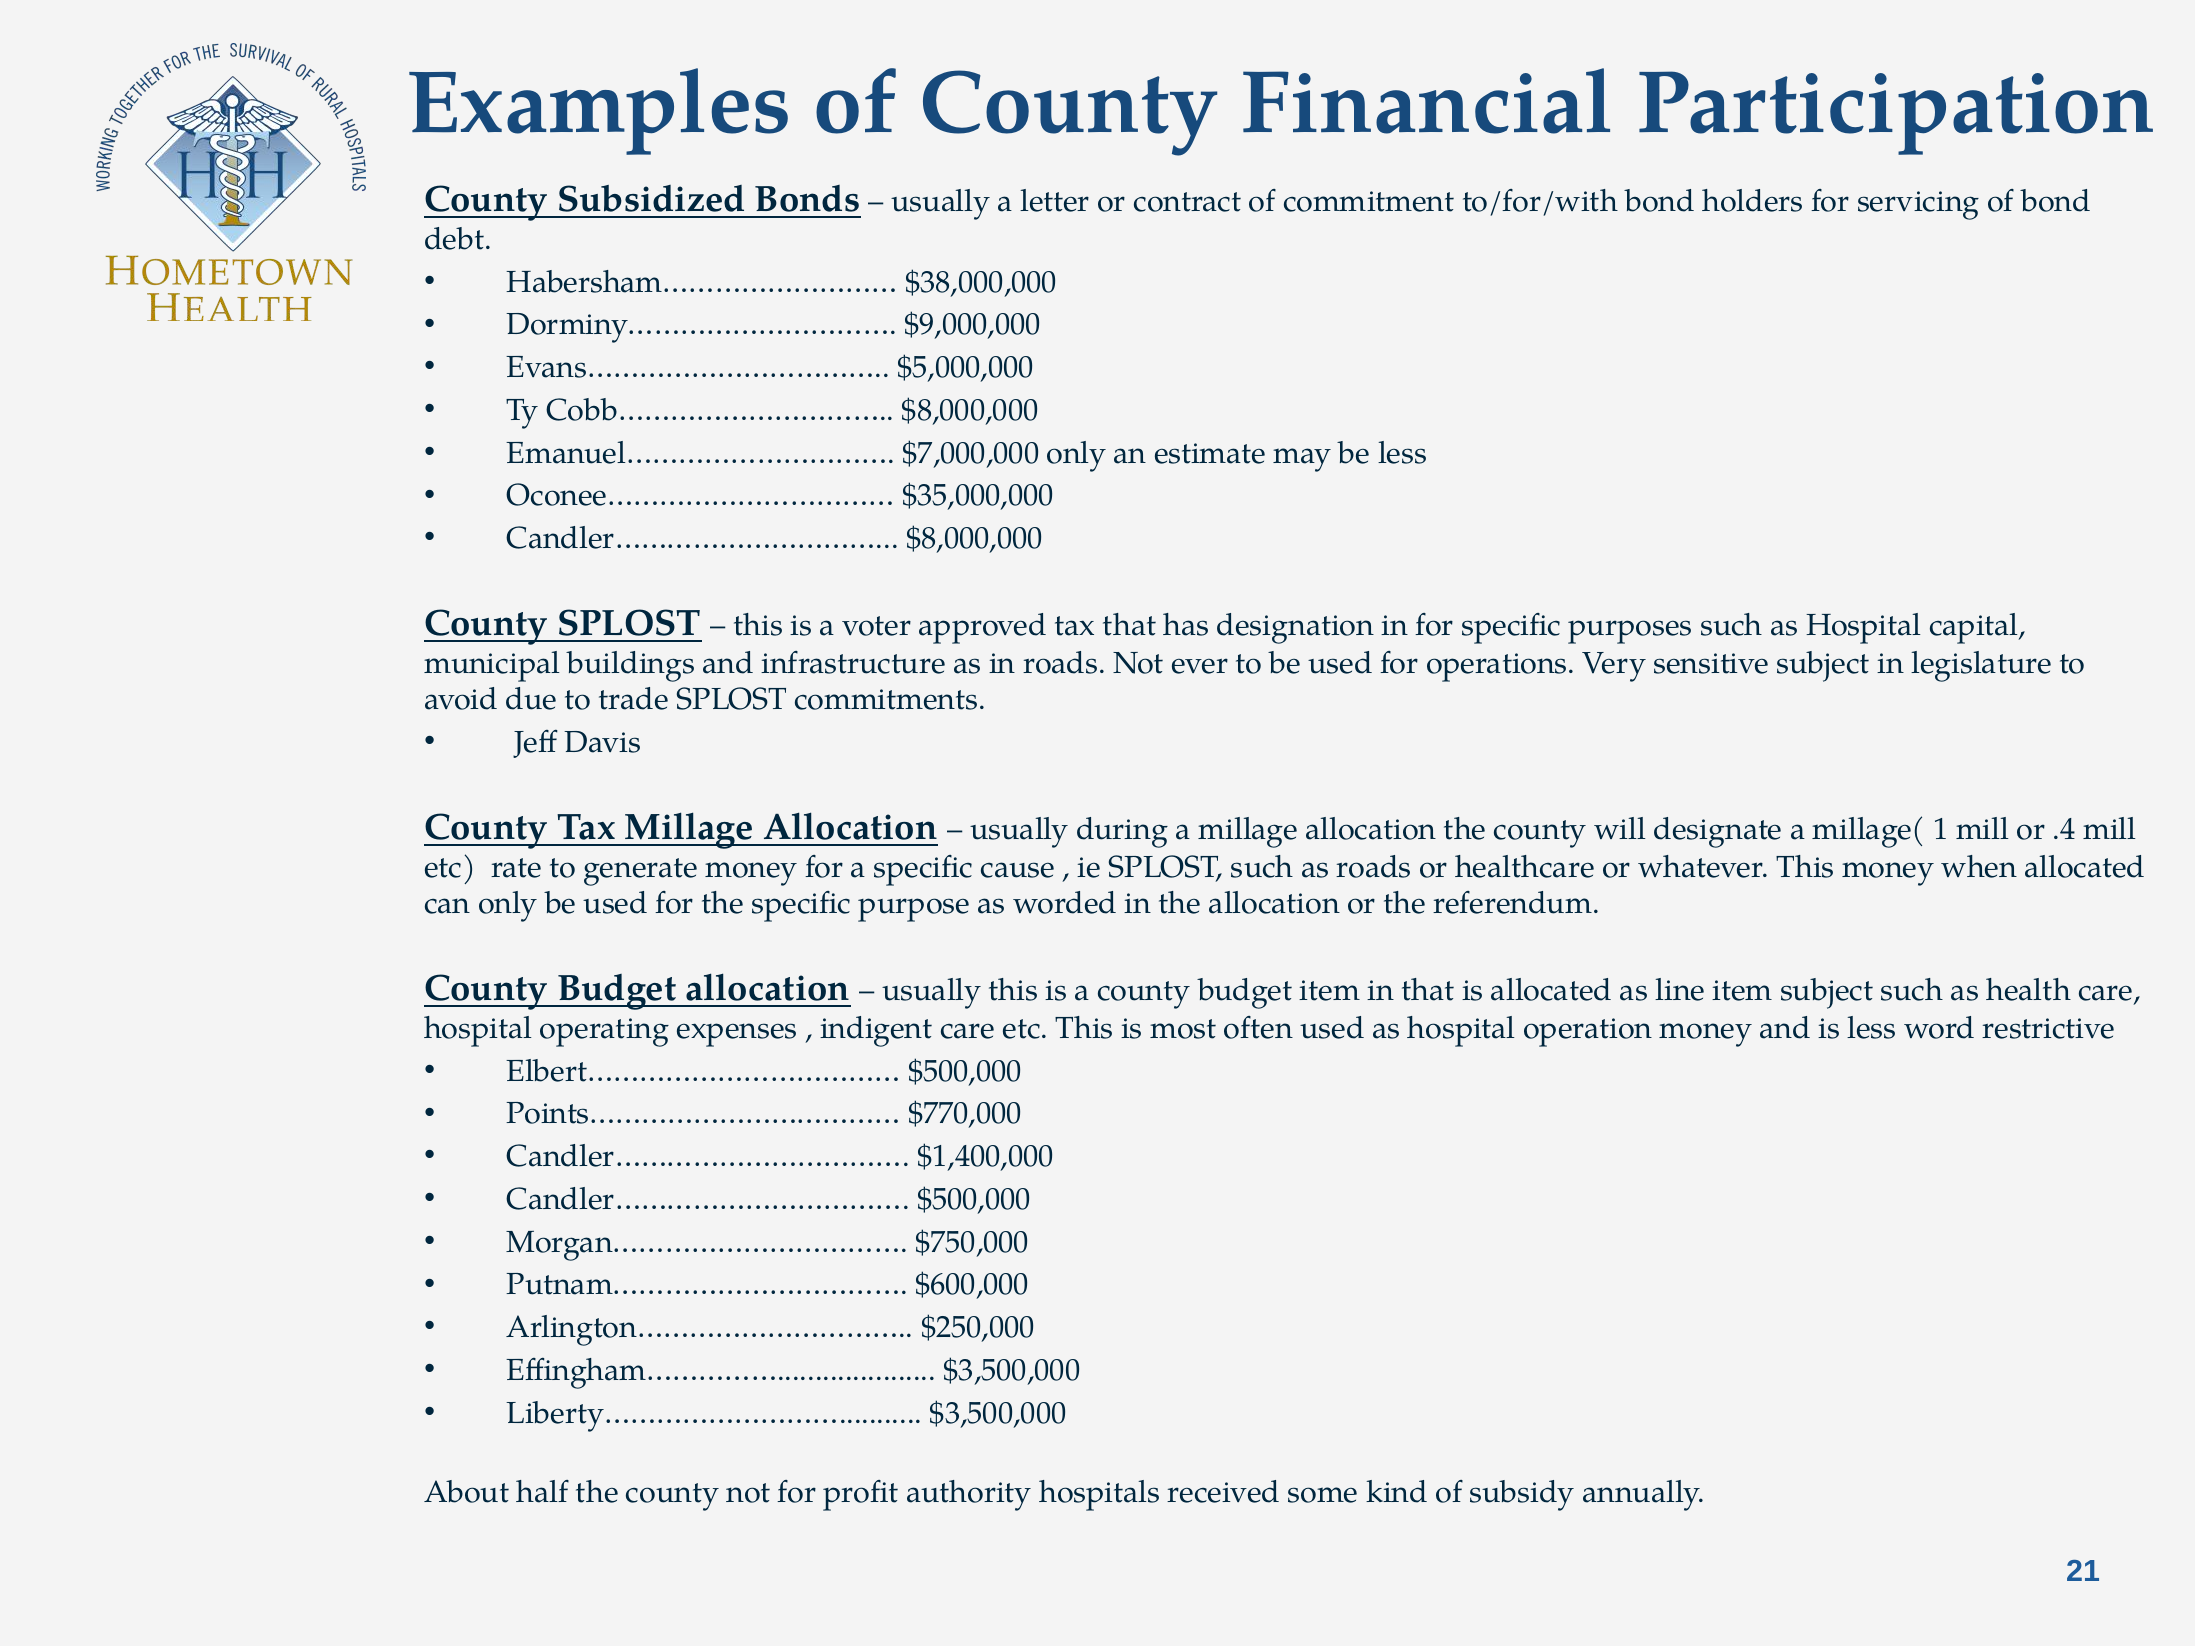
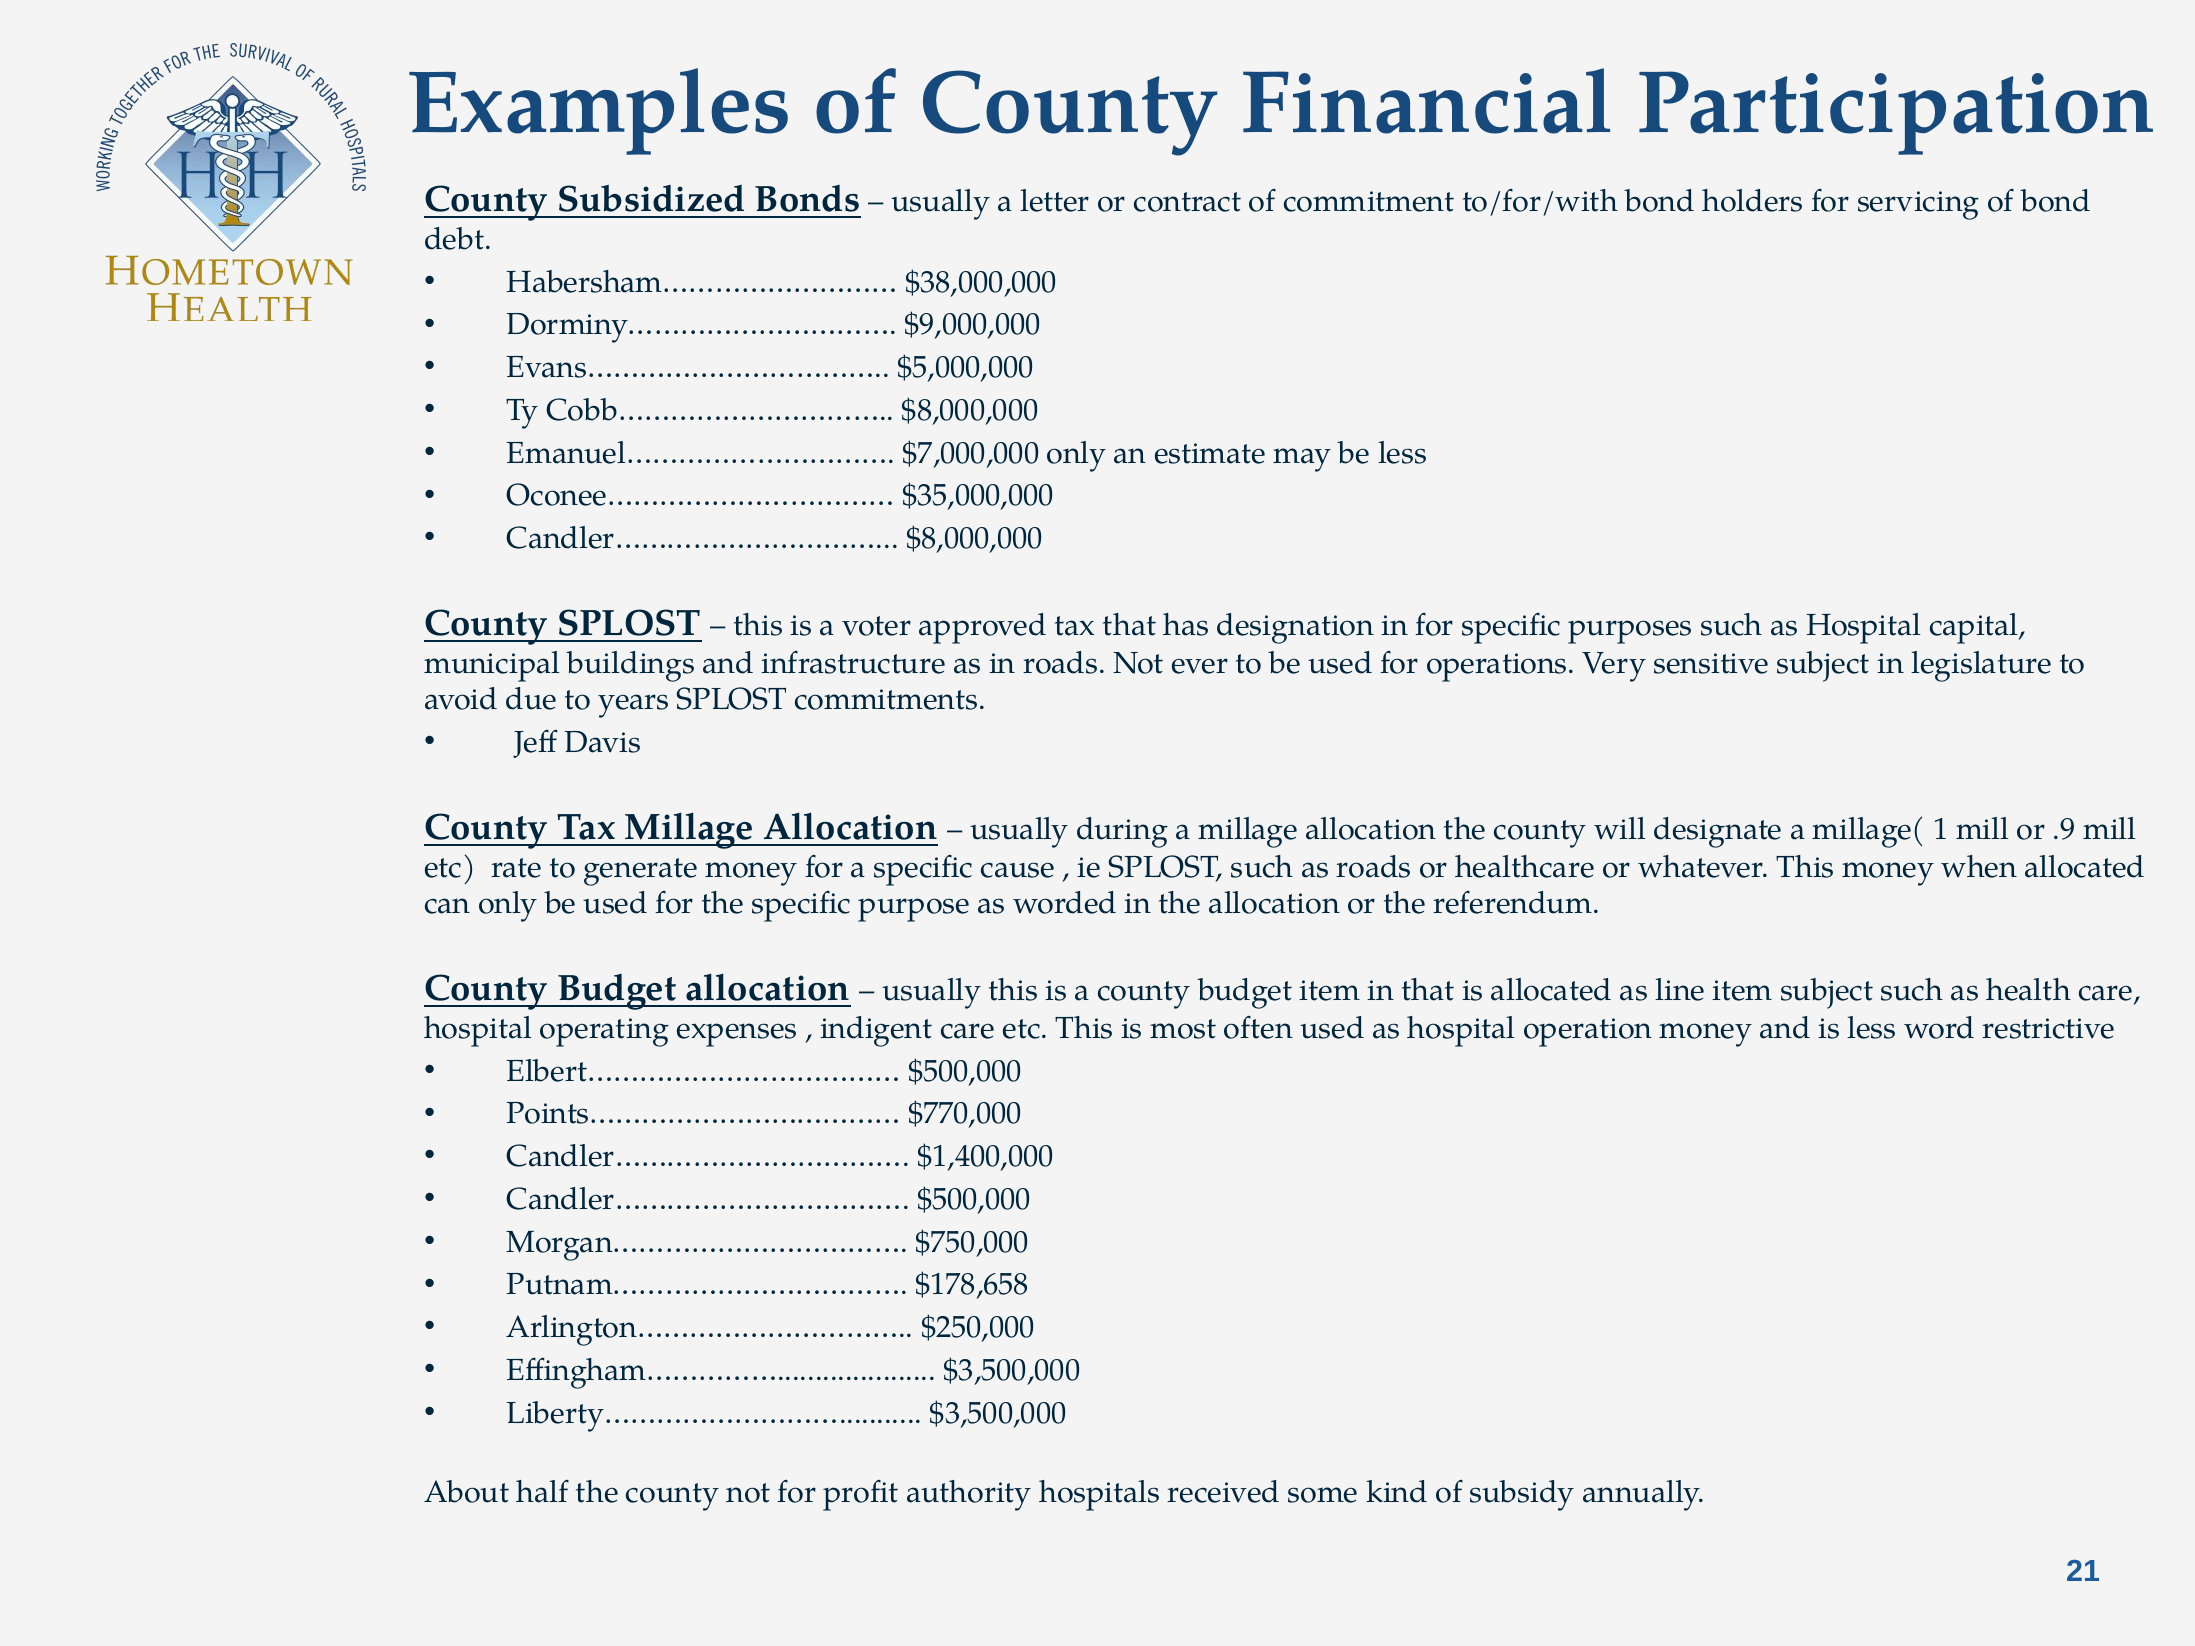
trade: trade -> years (634, 700)
.4: .4 -> .9 (2064, 829)
$600,000: $600,000 -> $178,658 (972, 1285)
